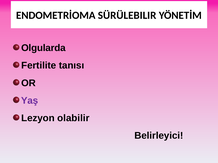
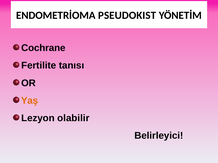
SÜRÜLEBILIR: SÜRÜLEBILIR -> PSEUDOKIST (127, 15)
Olgularda: Olgularda -> Cochrane (43, 48)
Yaş colour: purple -> orange (30, 101)
